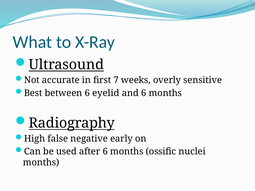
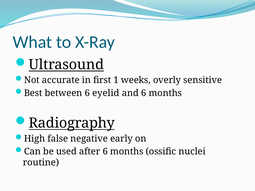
7: 7 -> 1 (116, 80)
months: months -> routine (41, 163)
